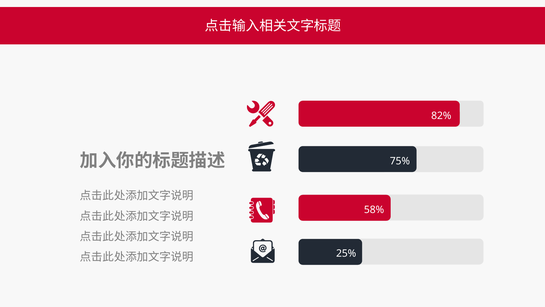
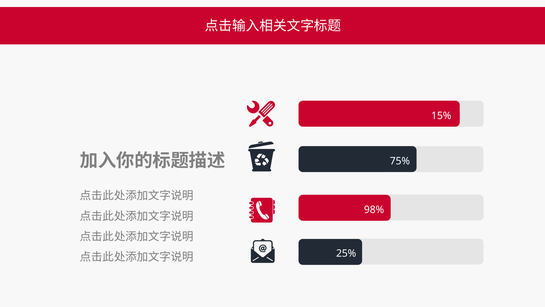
82%: 82% -> 15% (441, 116)
58%: 58% -> 98% (374, 210)
